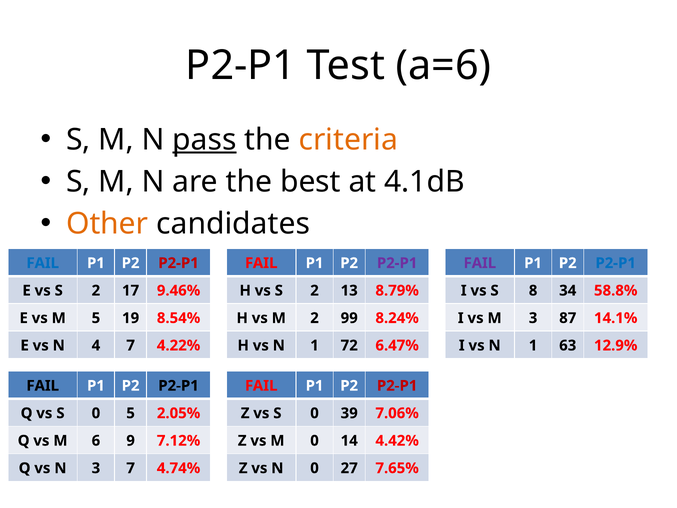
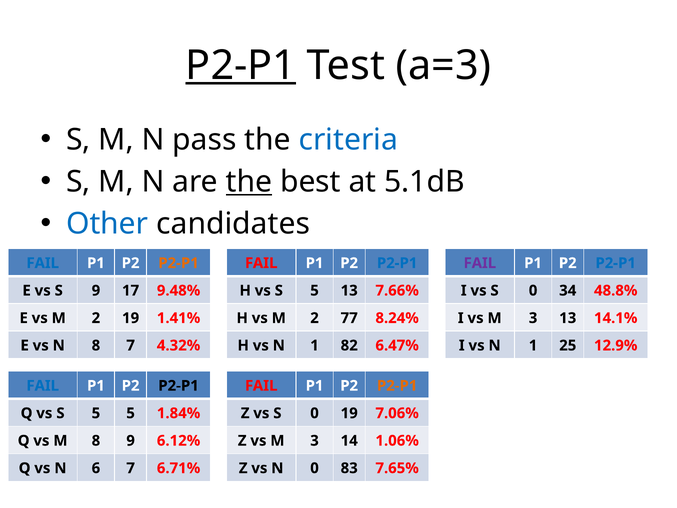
P2-P1 underline: none -> present (241, 66)
a=6: a=6 -> a=3 (443, 66)
pass underline: present -> none (204, 140)
criteria colour: orange -> blue (348, 140)
the underline: none -> present (249, 182)
4.1dB: 4.1dB -> 5.1dB (424, 182)
Other colour: orange -> blue (107, 224)
P2-P1 colour: red -> orange (179, 263)
P2-P1 colour: purple -> blue (397, 263)
E vs S 2: 2 -> 9 (96, 290)
9.46%: 9.46% -> 9.48% (179, 290)
H vs S 2: 2 -> 5 (315, 290)
8.79%: 8.79% -> 7.66% (397, 290)
I vs S 8: 8 -> 0 (533, 290)
58.8%: 58.8% -> 48.8% (616, 290)
E vs M 5: 5 -> 2 (96, 318)
8.54%: 8.54% -> 1.41% (179, 318)
99: 99 -> 77 (349, 318)
3 87: 87 -> 13 (568, 318)
N 4: 4 -> 8 (96, 345)
4.22%: 4.22% -> 4.32% (179, 345)
72: 72 -> 82 (349, 345)
63: 63 -> 25 (568, 345)
FAIL colour: black -> blue (43, 386)
P2-P1 colour: red -> orange (397, 386)
Q vs S 0: 0 -> 5 (96, 413)
2.05%: 2.05% -> 1.84% (179, 413)
0 39: 39 -> 19 (349, 413)
M 6: 6 -> 8 (96, 440)
7.12%: 7.12% -> 6.12% (179, 440)
Z vs M 0: 0 -> 3 (315, 440)
4.42%: 4.42% -> 1.06% (397, 440)
N 3: 3 -> 6 (96, 468)
4.74%: 4.74% -> 6.71% (179, 468)
27: 27 -> 83 (349, 468)
